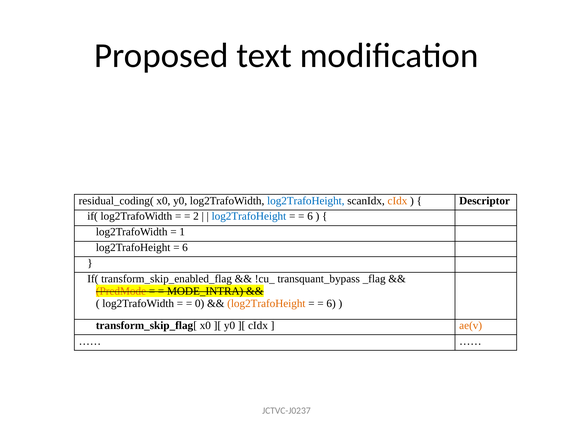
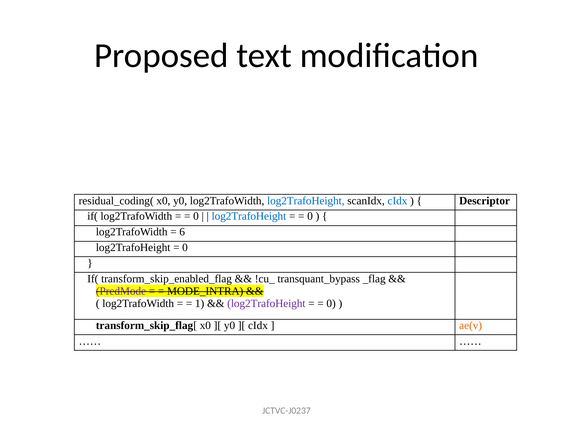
cIdx colour: orange -> blue (397, 201)
2: 2 -> 0 (196, 216)
6: 6 -> 0 (310, 216)
1: 1 -> 6 (182, 232)
6: 6 -> 0 (185, 247)
PredMode colour: orange -> purple (121, 291)
0: 0 -> 1 (200, 303)
log2TrafoHeight colour: orange -> purple (266, 303)
6: 6 -> 0 (331, 303)
